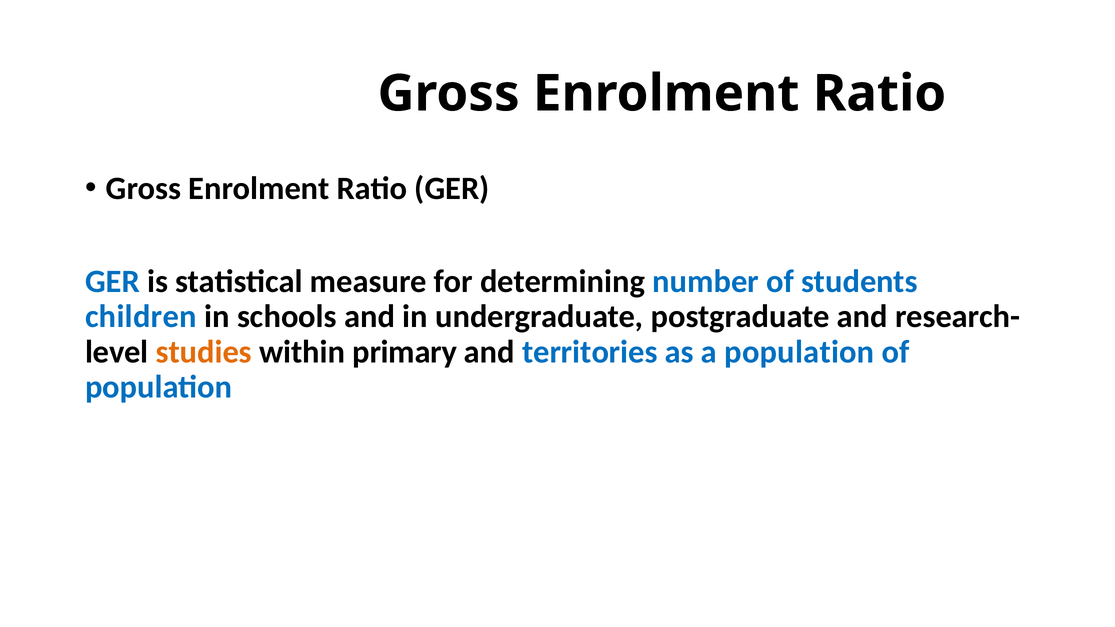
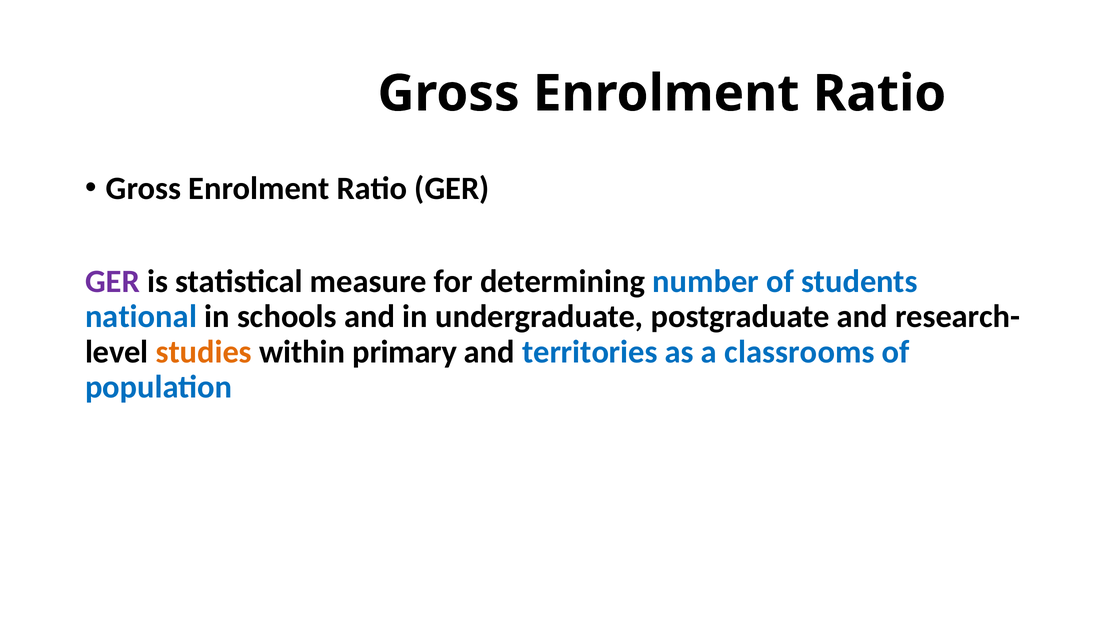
GER colour: blue -> purple (112, 282)
children: children -> national (141, 317)
a population: population -> classrooms (799, 352)
